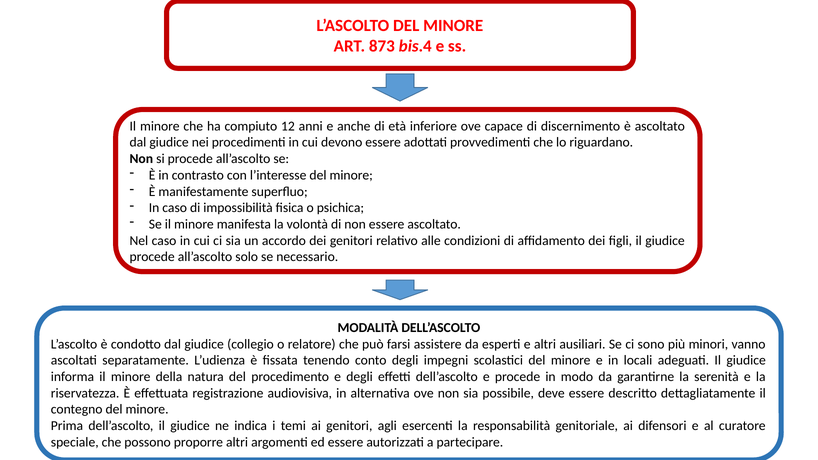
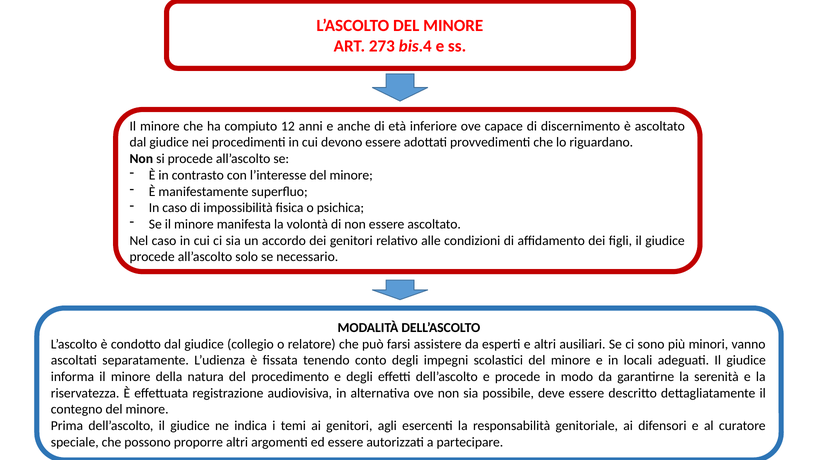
873: 873 -> 273 (382, 46)
